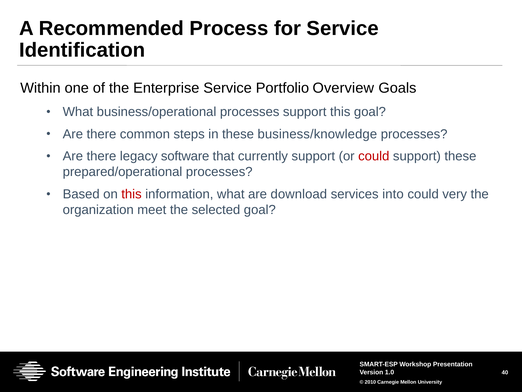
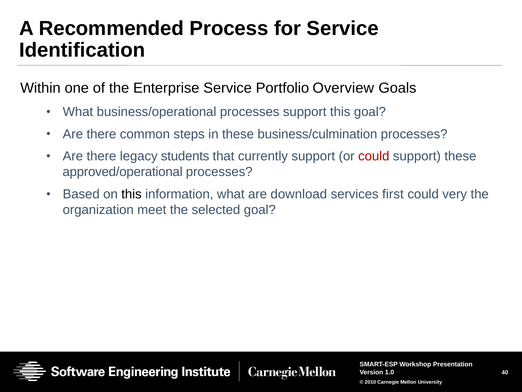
business/knowledge: business/knowledge -> business/culmination (317, 134)
software: software -> students (185, 156)
prepared/operational: prepared/operational -> approved/operational (123, 172)
this colour: red -> black (132, 194)
into: into -> first (393, 194)
